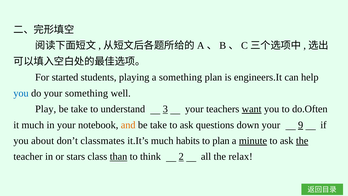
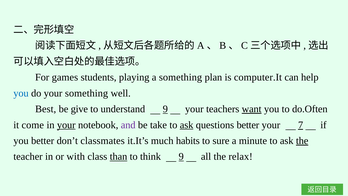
started: started -> games (65, 77)
engineers.It: engineers.It -> computer.It (258, 77)
Play: Play -> Best (46, 109)
take: take -> give (79, 109)
understand 3: 3 -> 9 (165, 109)
it much: much -> come (33, 125)
your underline: none -> present (66, 125)
and colour: orange -> purple (128, 125)
ask underline: none -> present (187, 125)
questions down: down -> better (248, 125)
9: 9 -> 7 (301, 125)
you about: about -> better (43, 141)
to plan: plan -> sure (221, 141)
minute underline: present -> none (253, 141)
stars: stars -> with (76, 156)
think 2: 2 -> 9 (181, 156)
